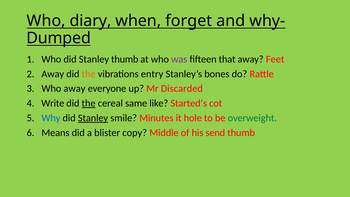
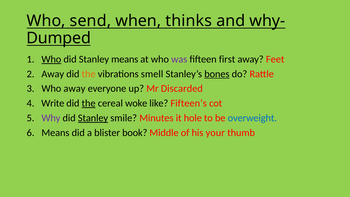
diary: diary -> send (90, 21)
forget: forget -> thinks (189, 21)
Who underline: none -> present (51, 59)
Stanley thumb: thumb -> means (125, 59)
that: that -> first (227, 59)
entry: entry -> smell (152, 74)
bones underline: none -> present (217, 74)
same: same -> woke (136, 103)
Started’s: Started’s -> Fifteen’s (189, 103)
Why colour: blue -> purple (51, 118)
overweight colour: green -> blue (252, 118)
copy: copy -> book (135, 133)
send: send -> your (215, 133)
